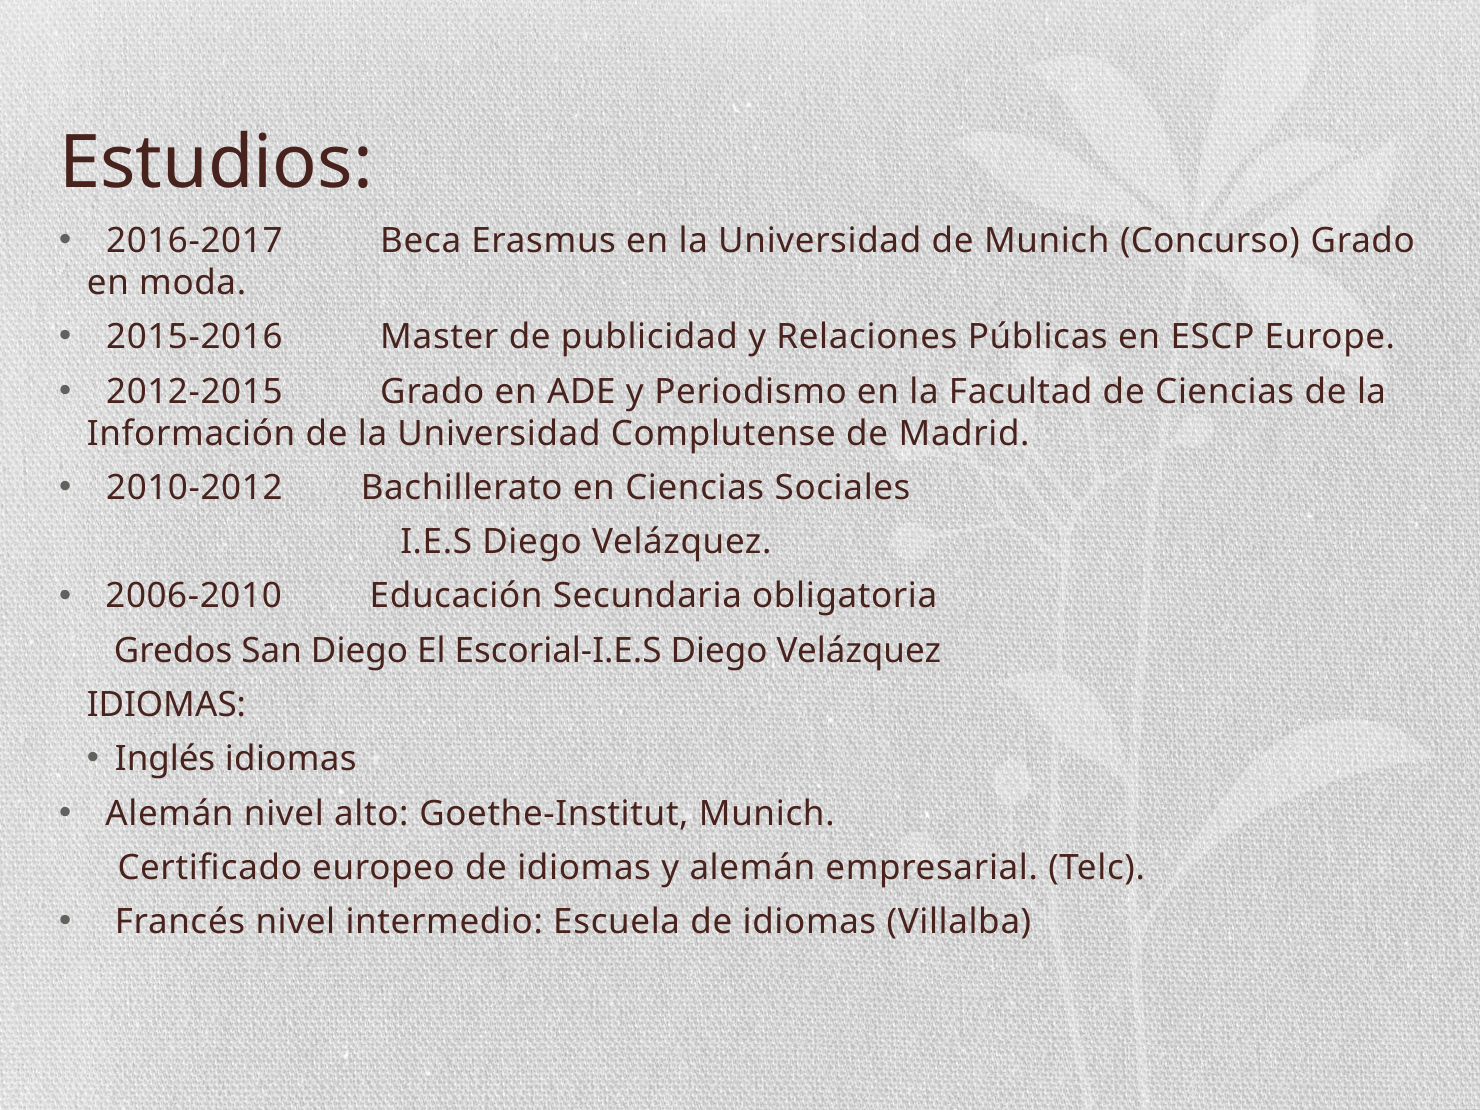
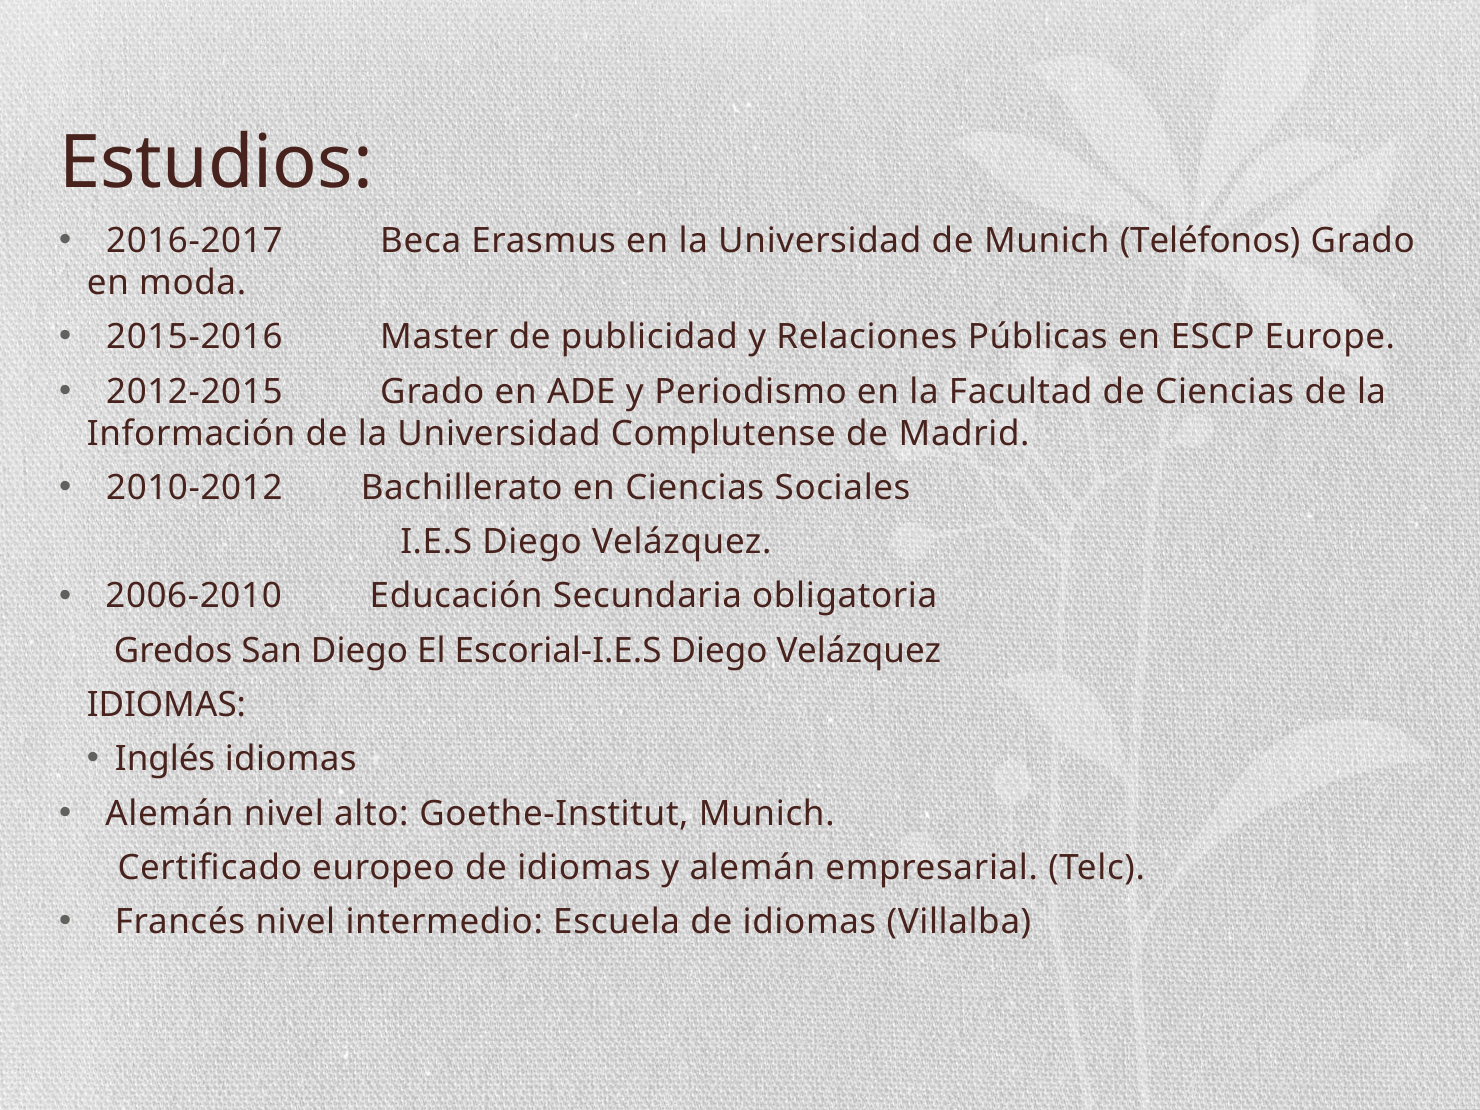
Concurso: Concurso -> Teléfonos (1210, 241)
